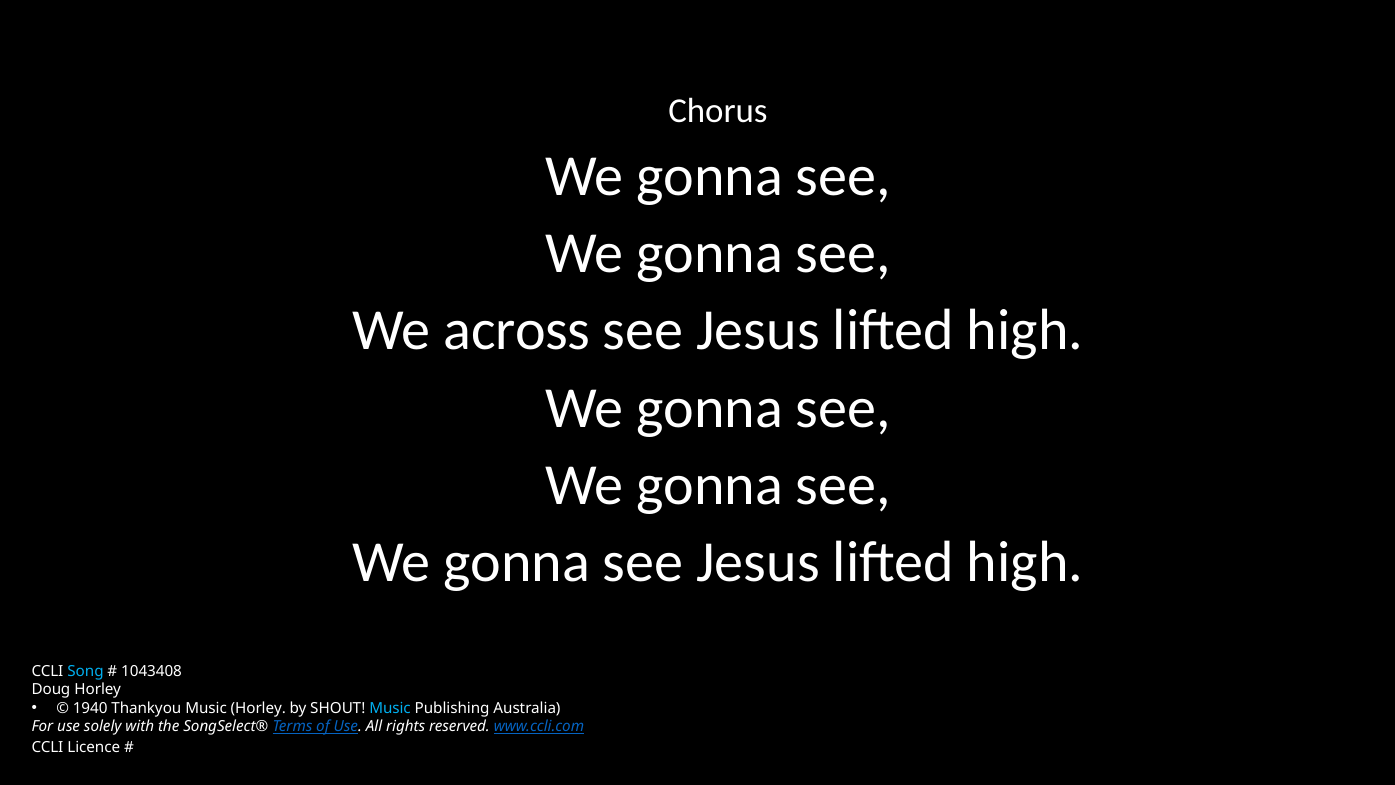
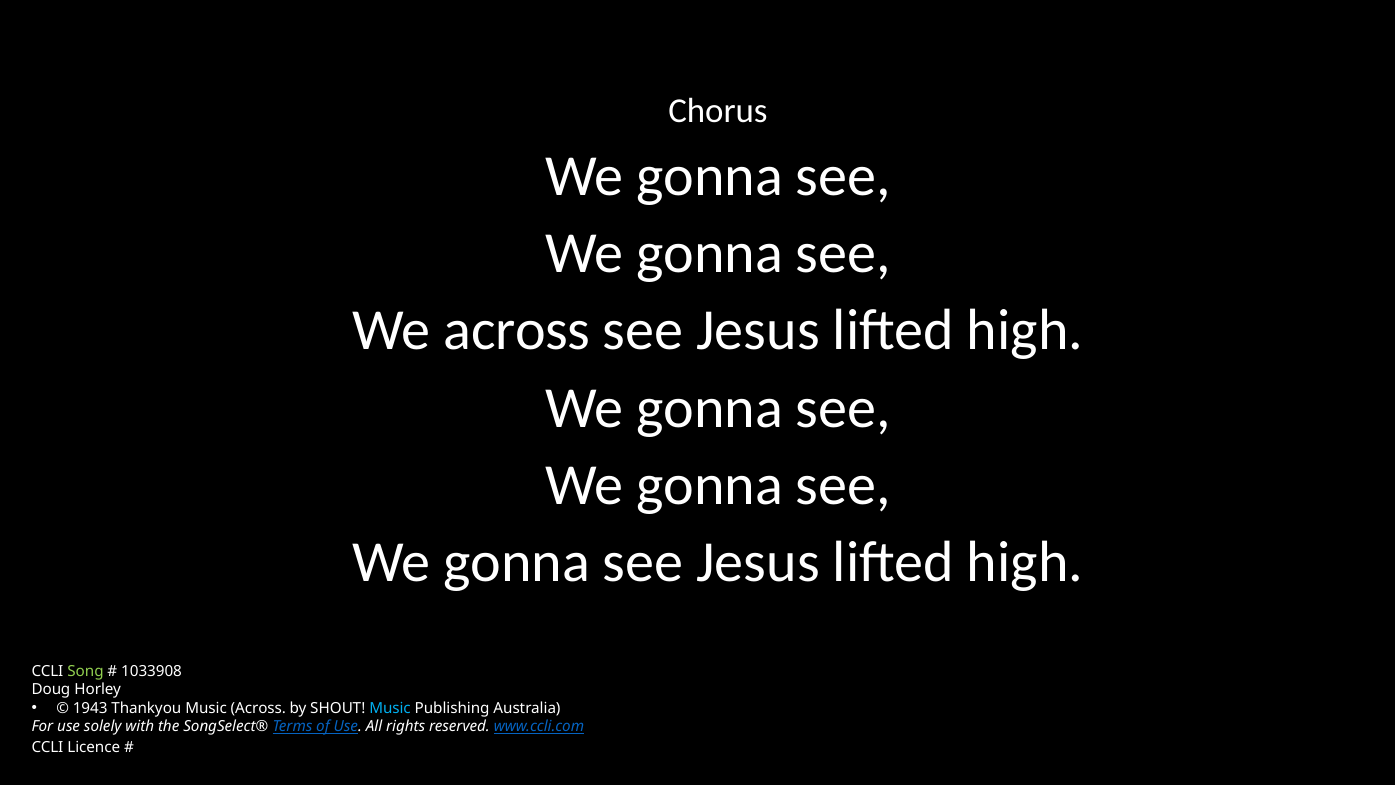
Song colour: light blue -> light green (85, 671)
1043408: 1043408 -> 1033908 (152, 671)
1940: 1940 -> 1943 (90, 708)
Music Horley: Horley -> Across (258, 708)
